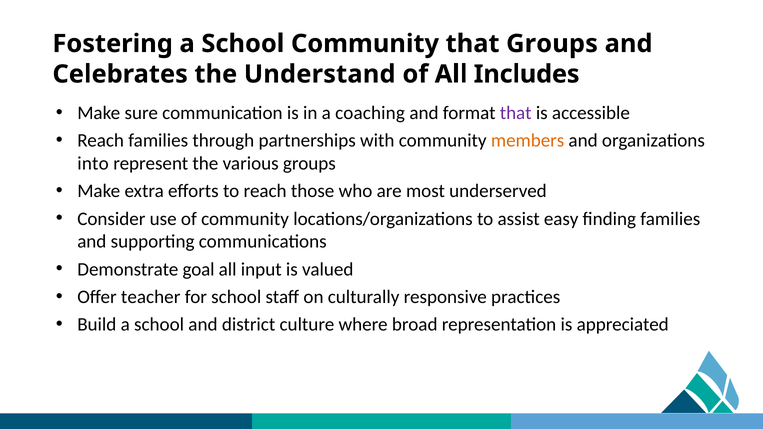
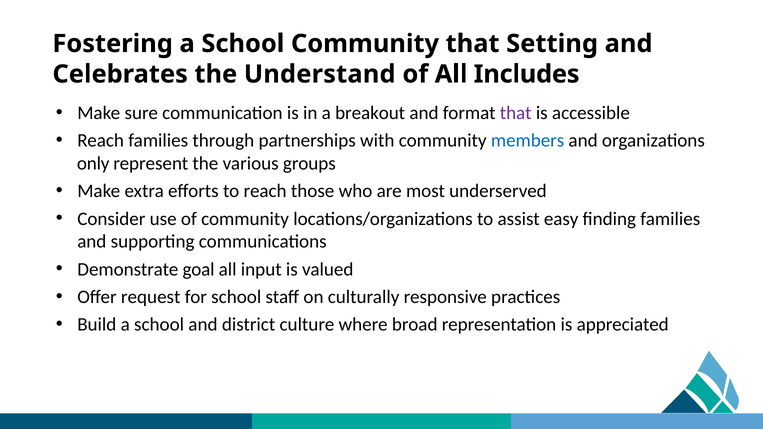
that Groups: Groups -> Setting (552, 44)
coaching: coaching -> breakout (370, 113)
members colour: orange -> blue (528, 141)
into: into -> only (93, 163)
teacher: teacher -> request (151, 297)
